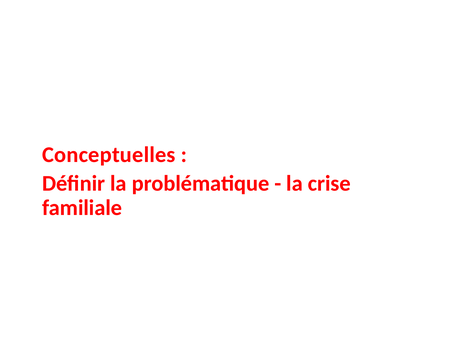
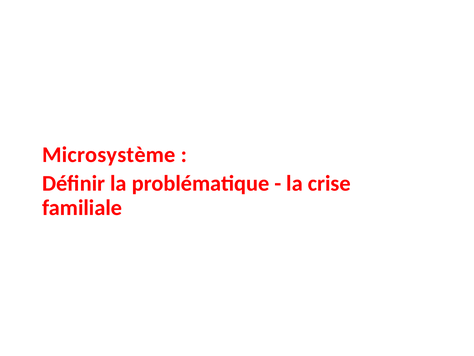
Conceptuelles: Conceptuelles -> Microsystème (109, 155)
